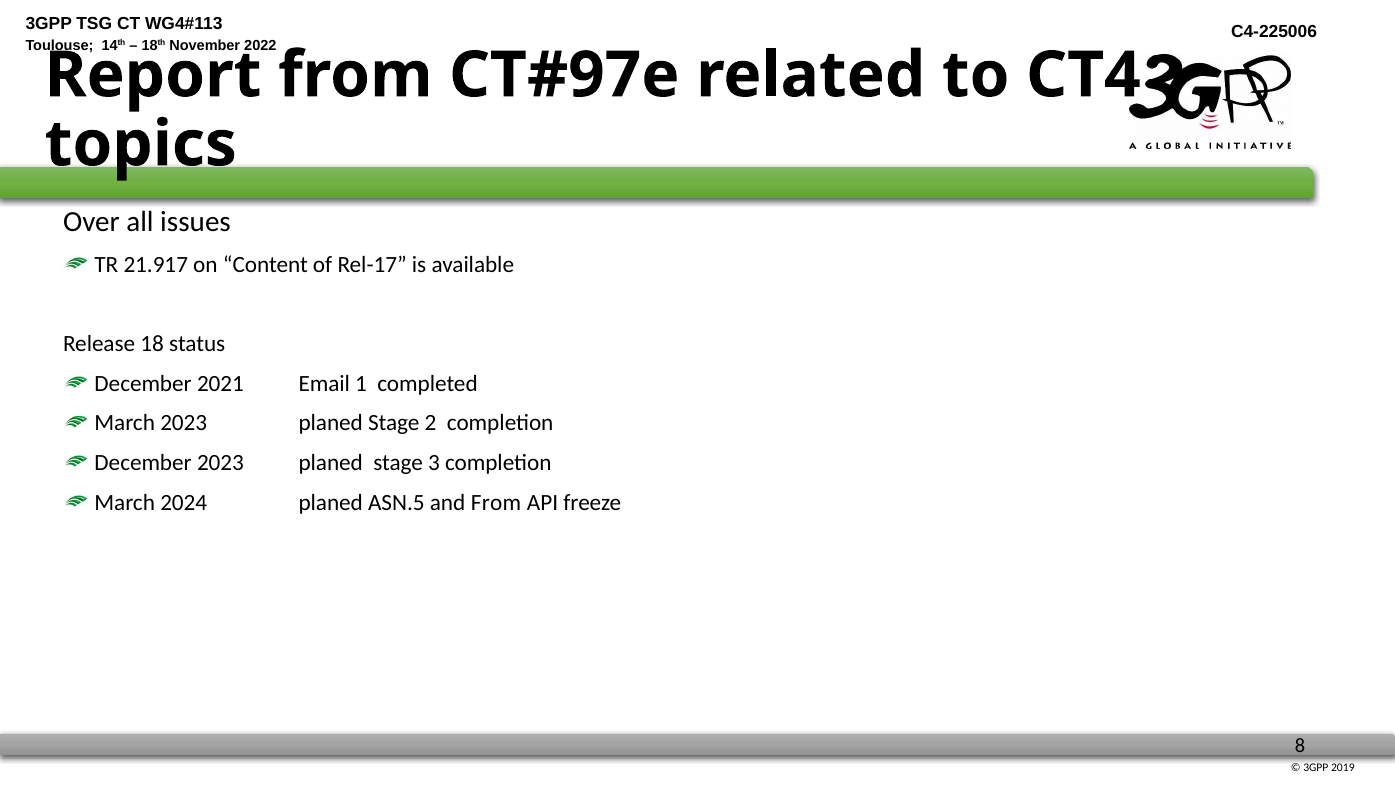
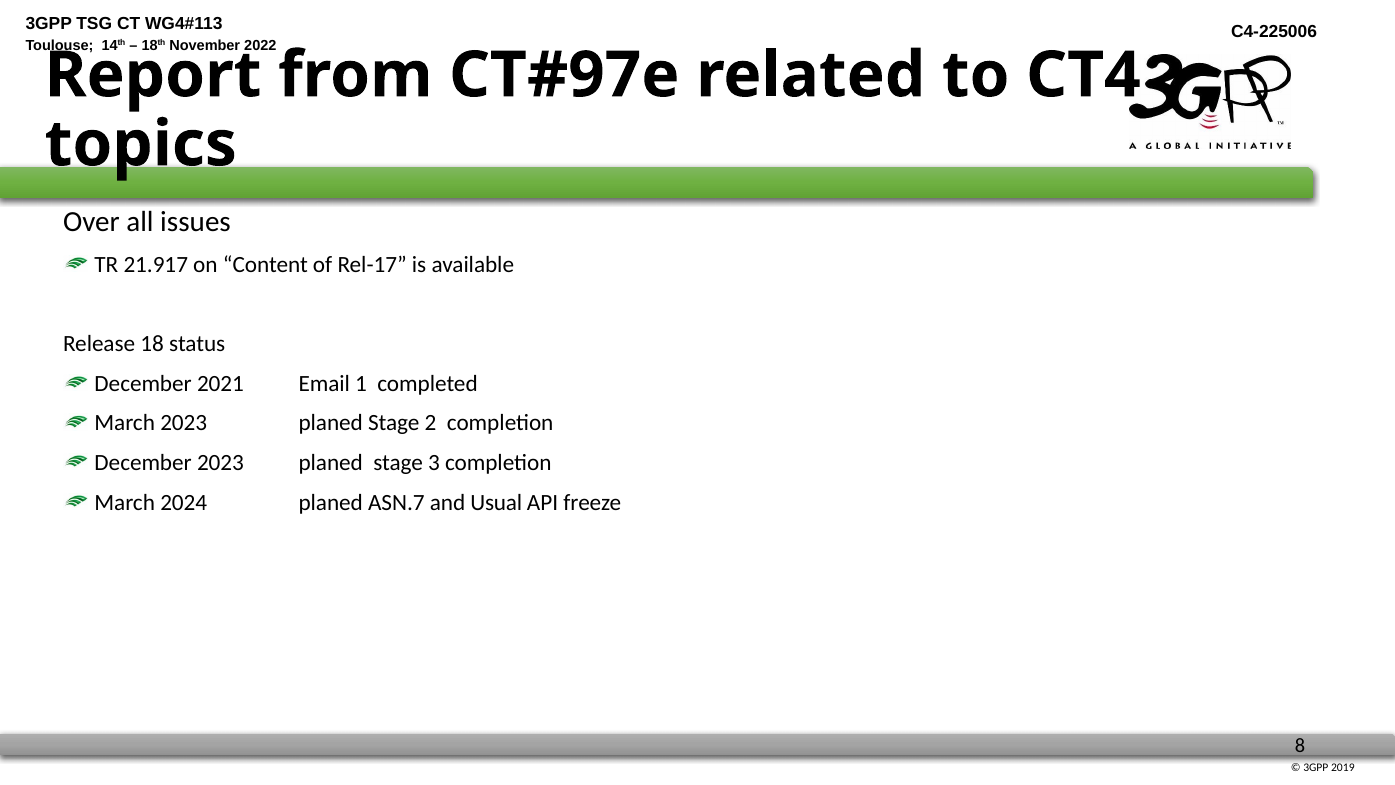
ASN.5: ASN.5 -> ASN.7 (396, 502)
and From: From -> Usual (496, 502)
